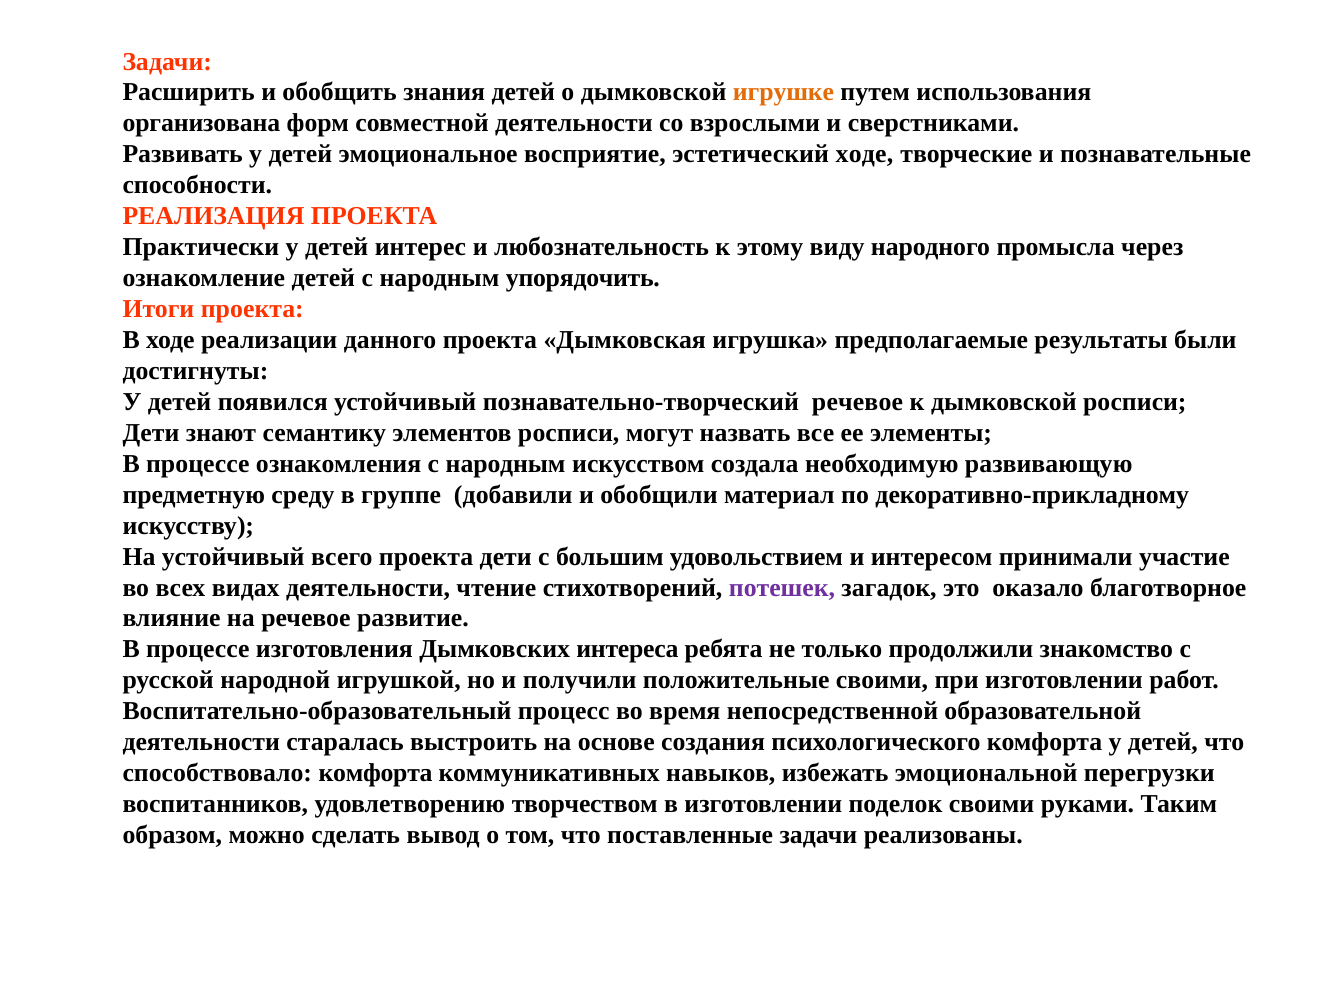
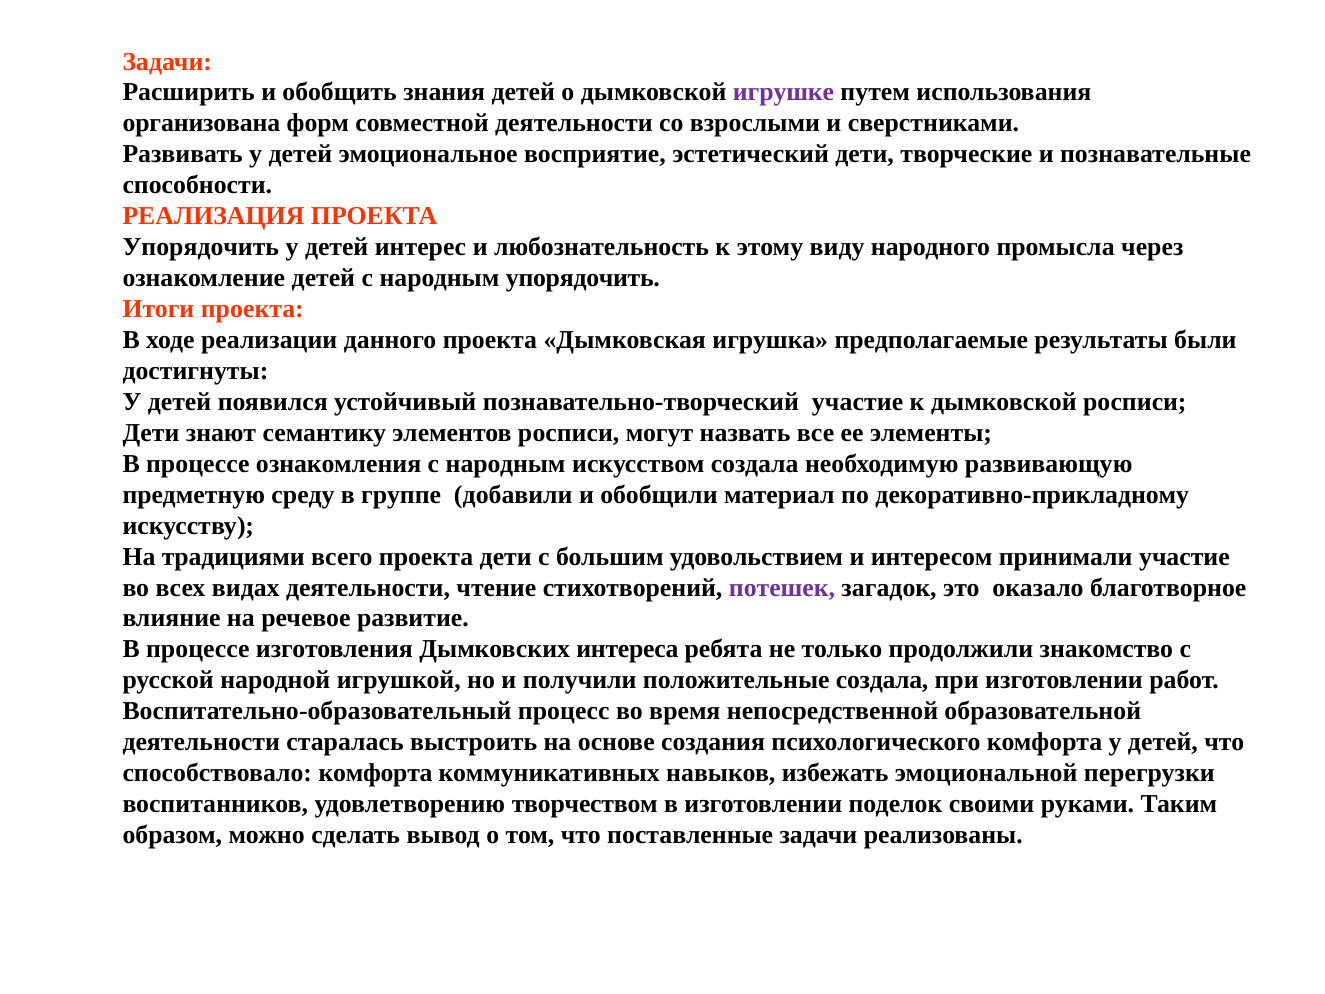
игрушке colour: orange -> purple (784, 92)
эстетический ходе: ходе -> дети (865, 154)
Практически: Практически -> Упорядочить (201, 247)
познавательно-творческий речевое: речевое -> участие (858, 402)
На устойчивый: устойчивый -> традициями (233, 556)
положительные своими: своими -> создала (882, 680)
